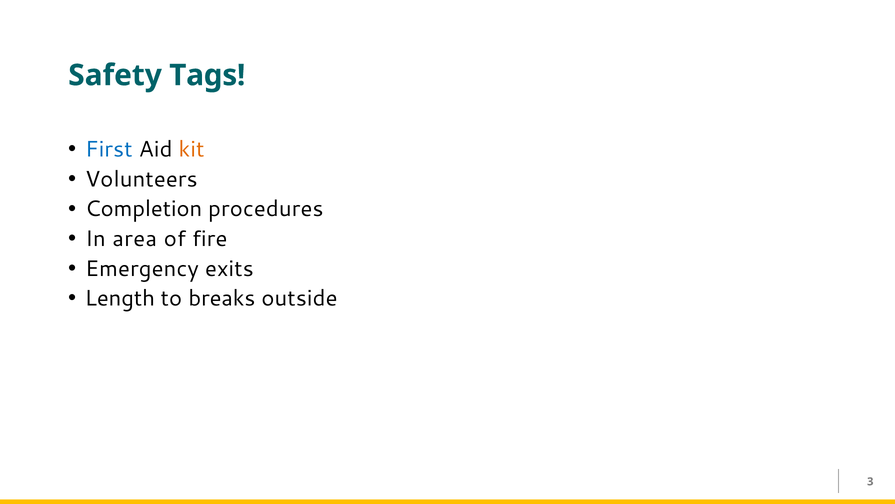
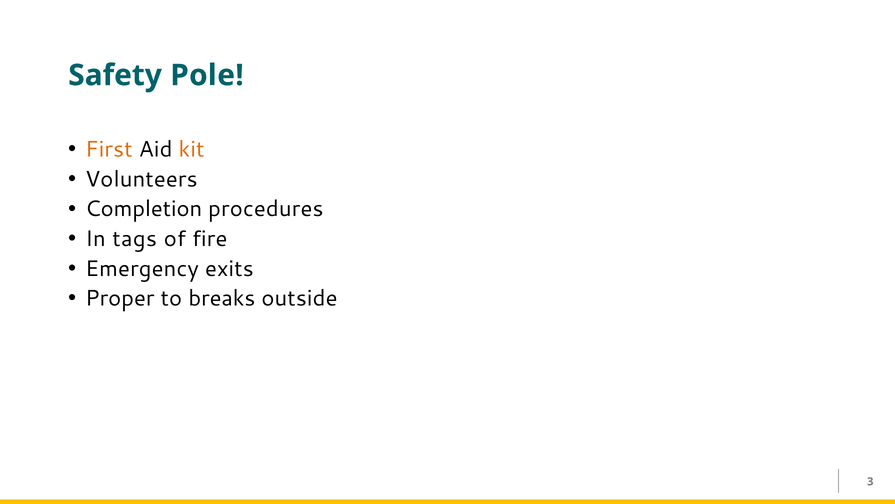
Tags: Tags -> Pole (207, 75)
First colour: blue -> orange (109, 149)
area: area -> tags (135, 239)
Length: Length -> Proper (120, 298)
